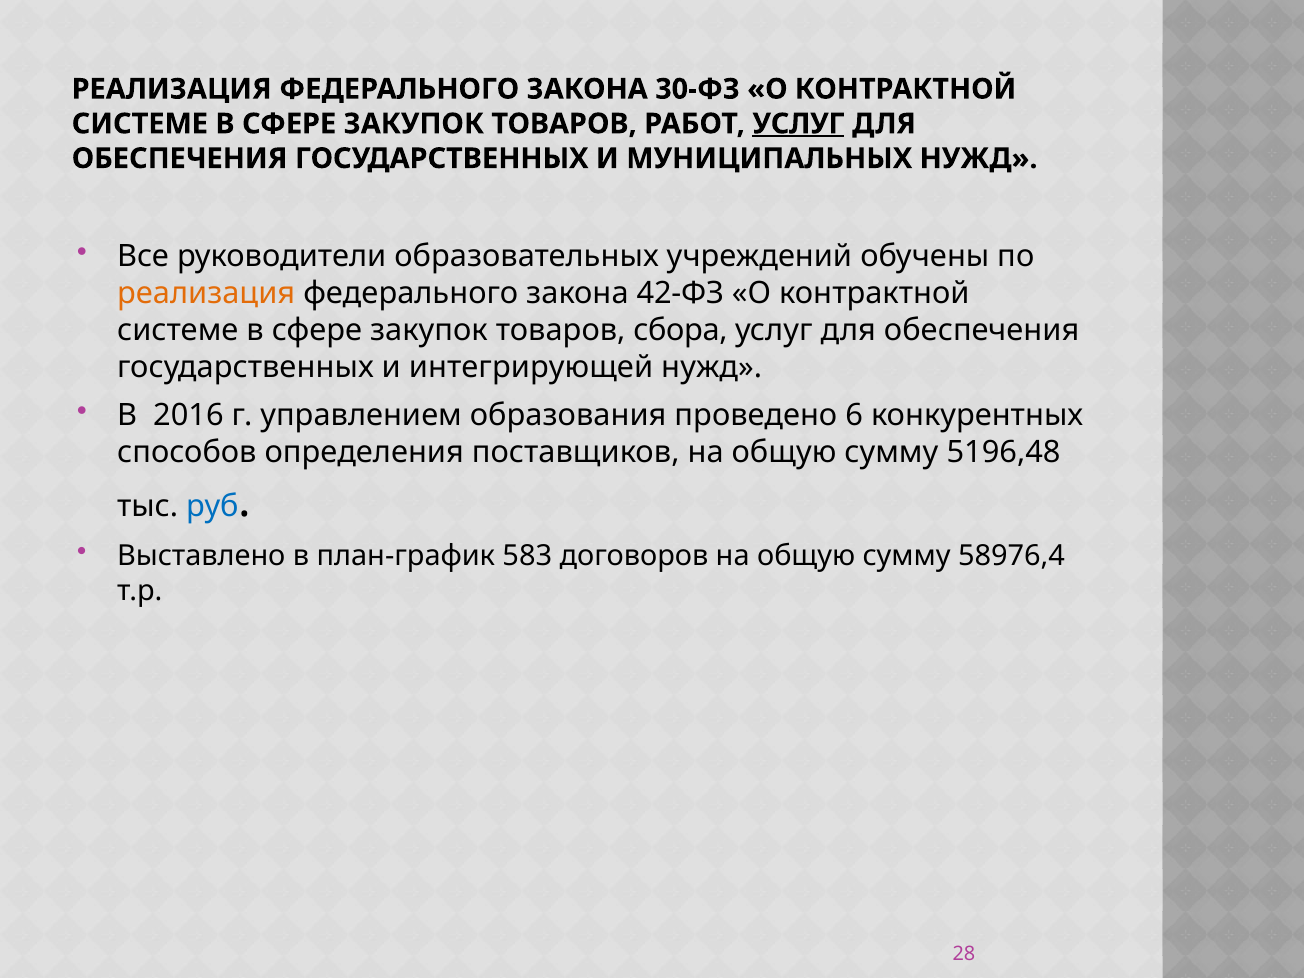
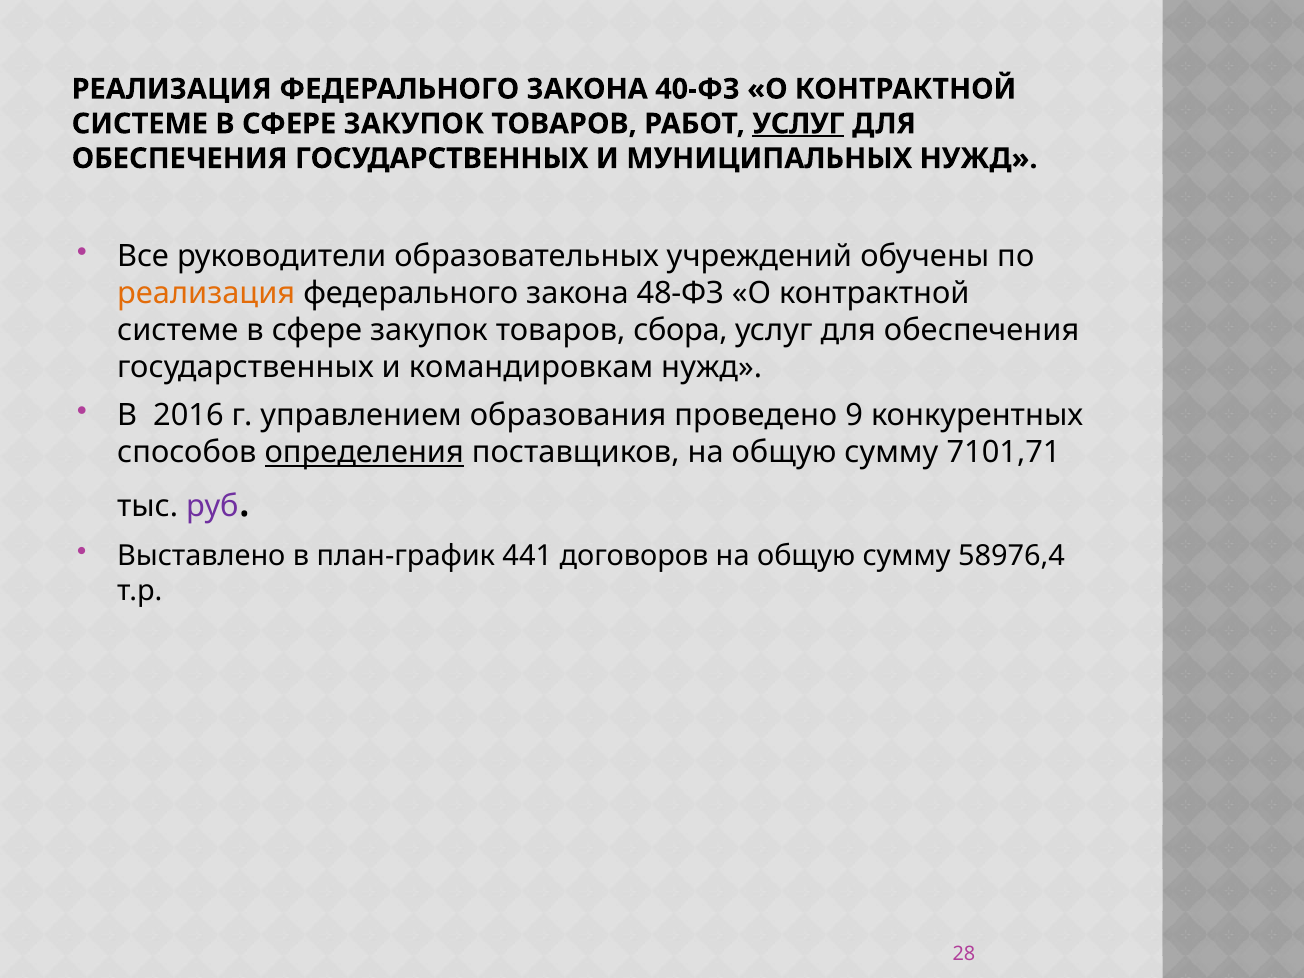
30-ФЗ: 30-ФЗ -> 40-ФЗ (698, 89)
42-ФЗ: 42-ФЗ -> 48-ФЗ (680, 294)
интегрирующей: интегрирующей -> командировкам (531, 368)
6: 6 -> 9 (854, 416)
определения underline: none -> present (364, 453)
5196,48: 5196,48 -> 7101,71 (1004, 453)
руб colour: blue -> purple (212, 506)
583: 583 -> 441 (527, 556)
